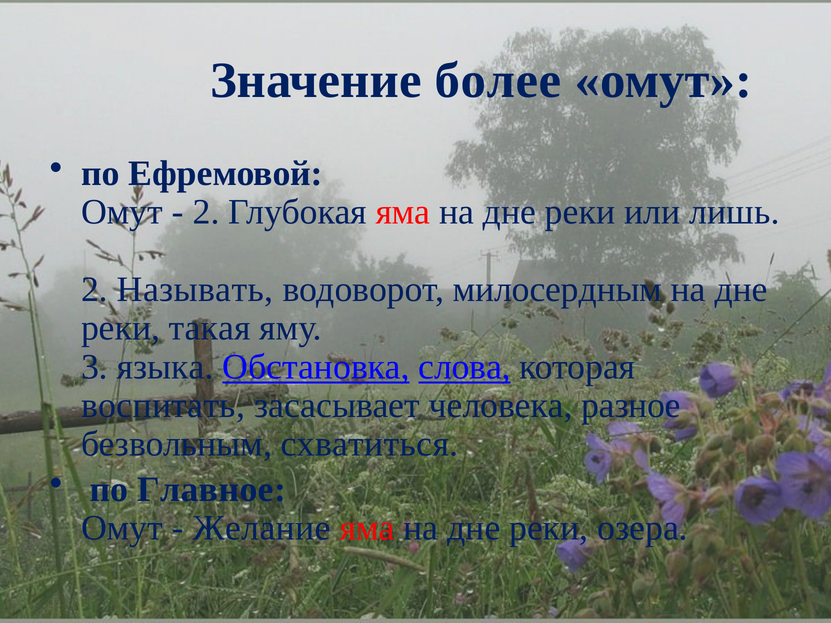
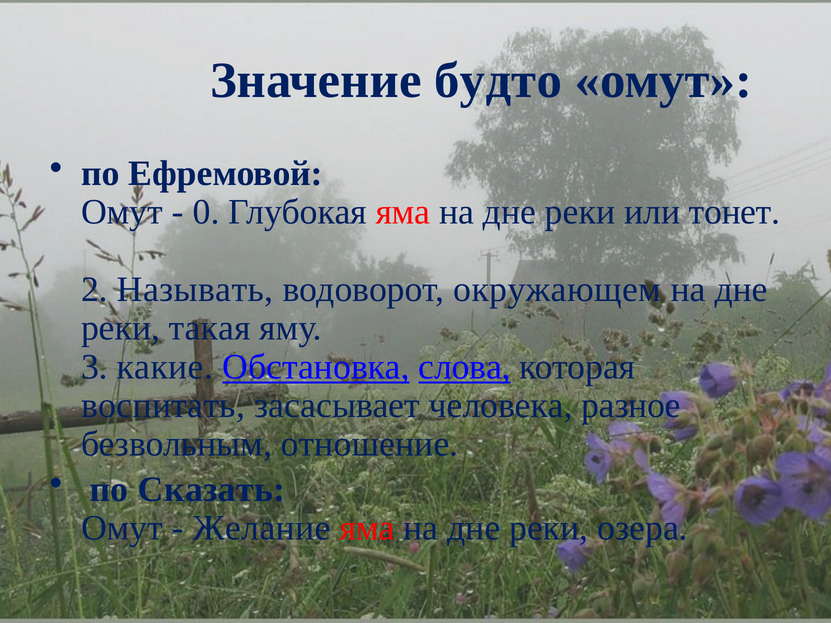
более: более -> будто (498, 80)
2: 2 -> 0 (206, 212)
лишь: лишь -> тонет (735, 212)
милосердным: милосердным -> окружающем (557, 290)
языка: языка -> какие (165, 367)
схватиться: схватиться -> отношение (370, 444)
Главное: Главное -> Сказать (212, 490)
